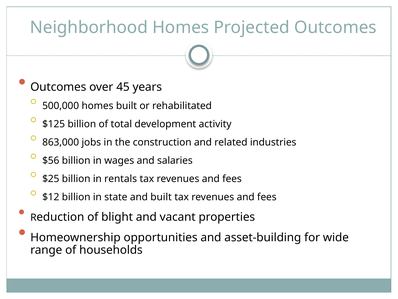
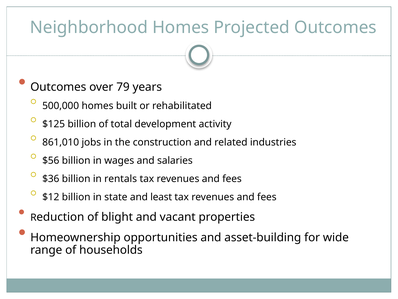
45: 45 -> 79 (123, 87)
863,000: 863,000 -> 861,010 (61, 142)
$25: $25 -> $36 (51, 179)
and built: built -> least (161, 197)
